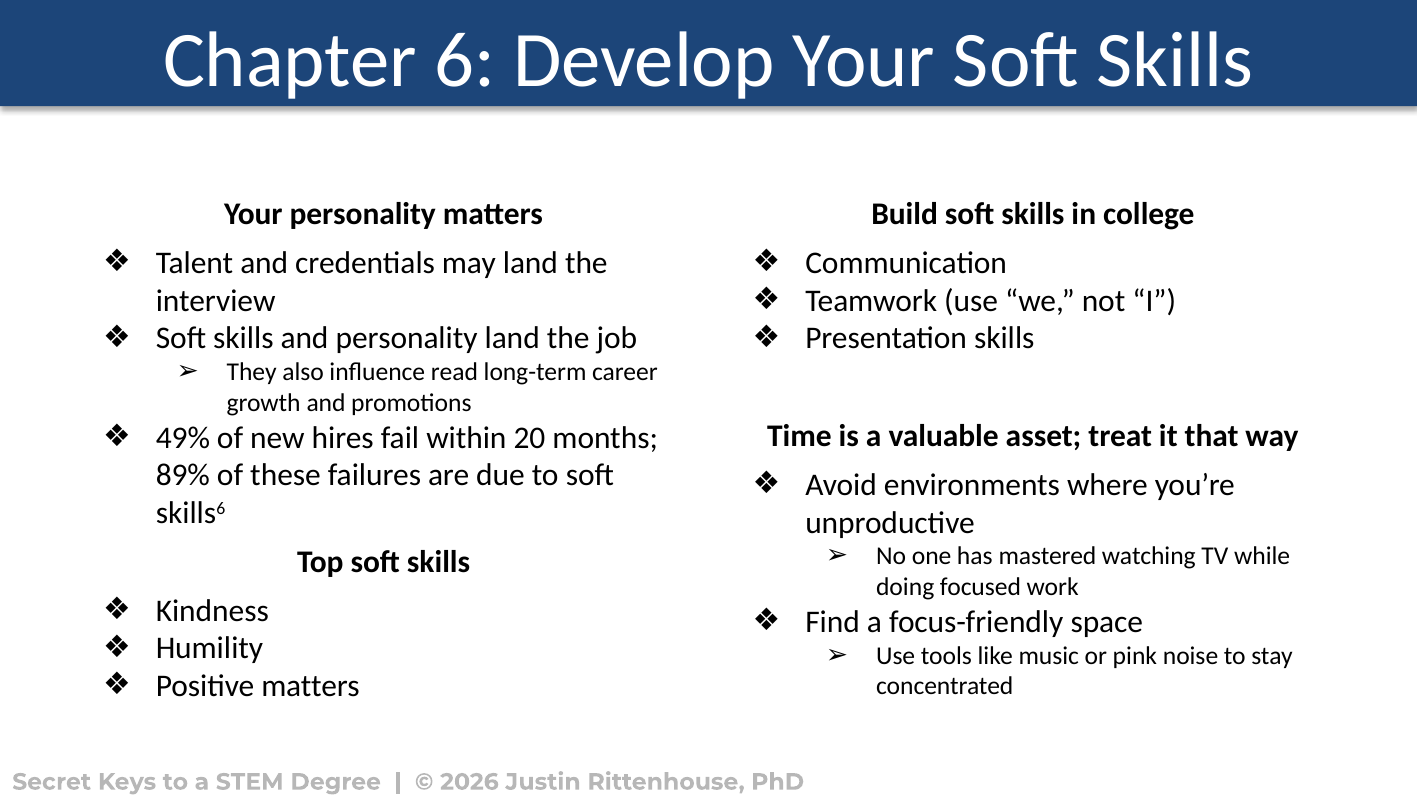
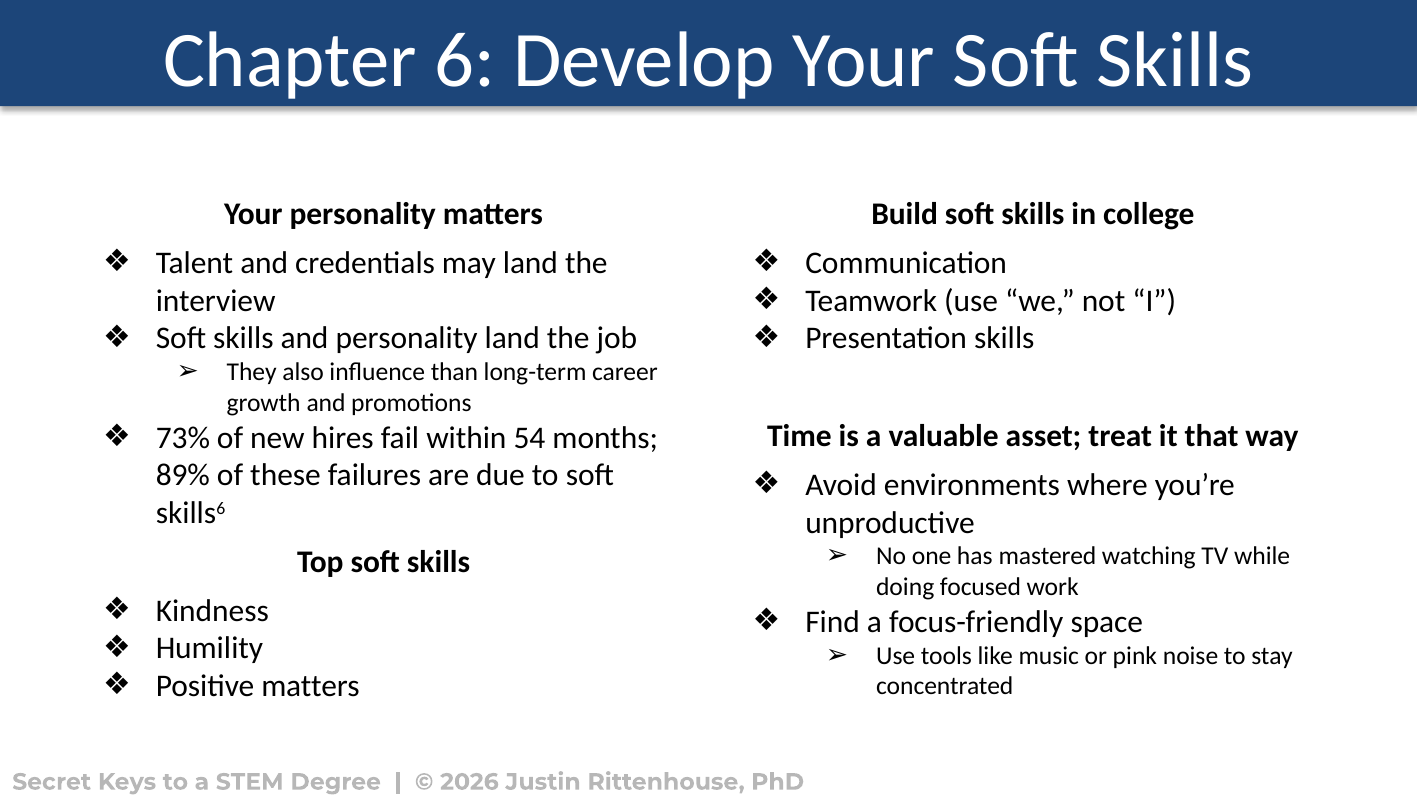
read: read -> than (454, 372)
49%: 49% -> 73% (183, 438)
20: 20 -> 54 (529, 438)
